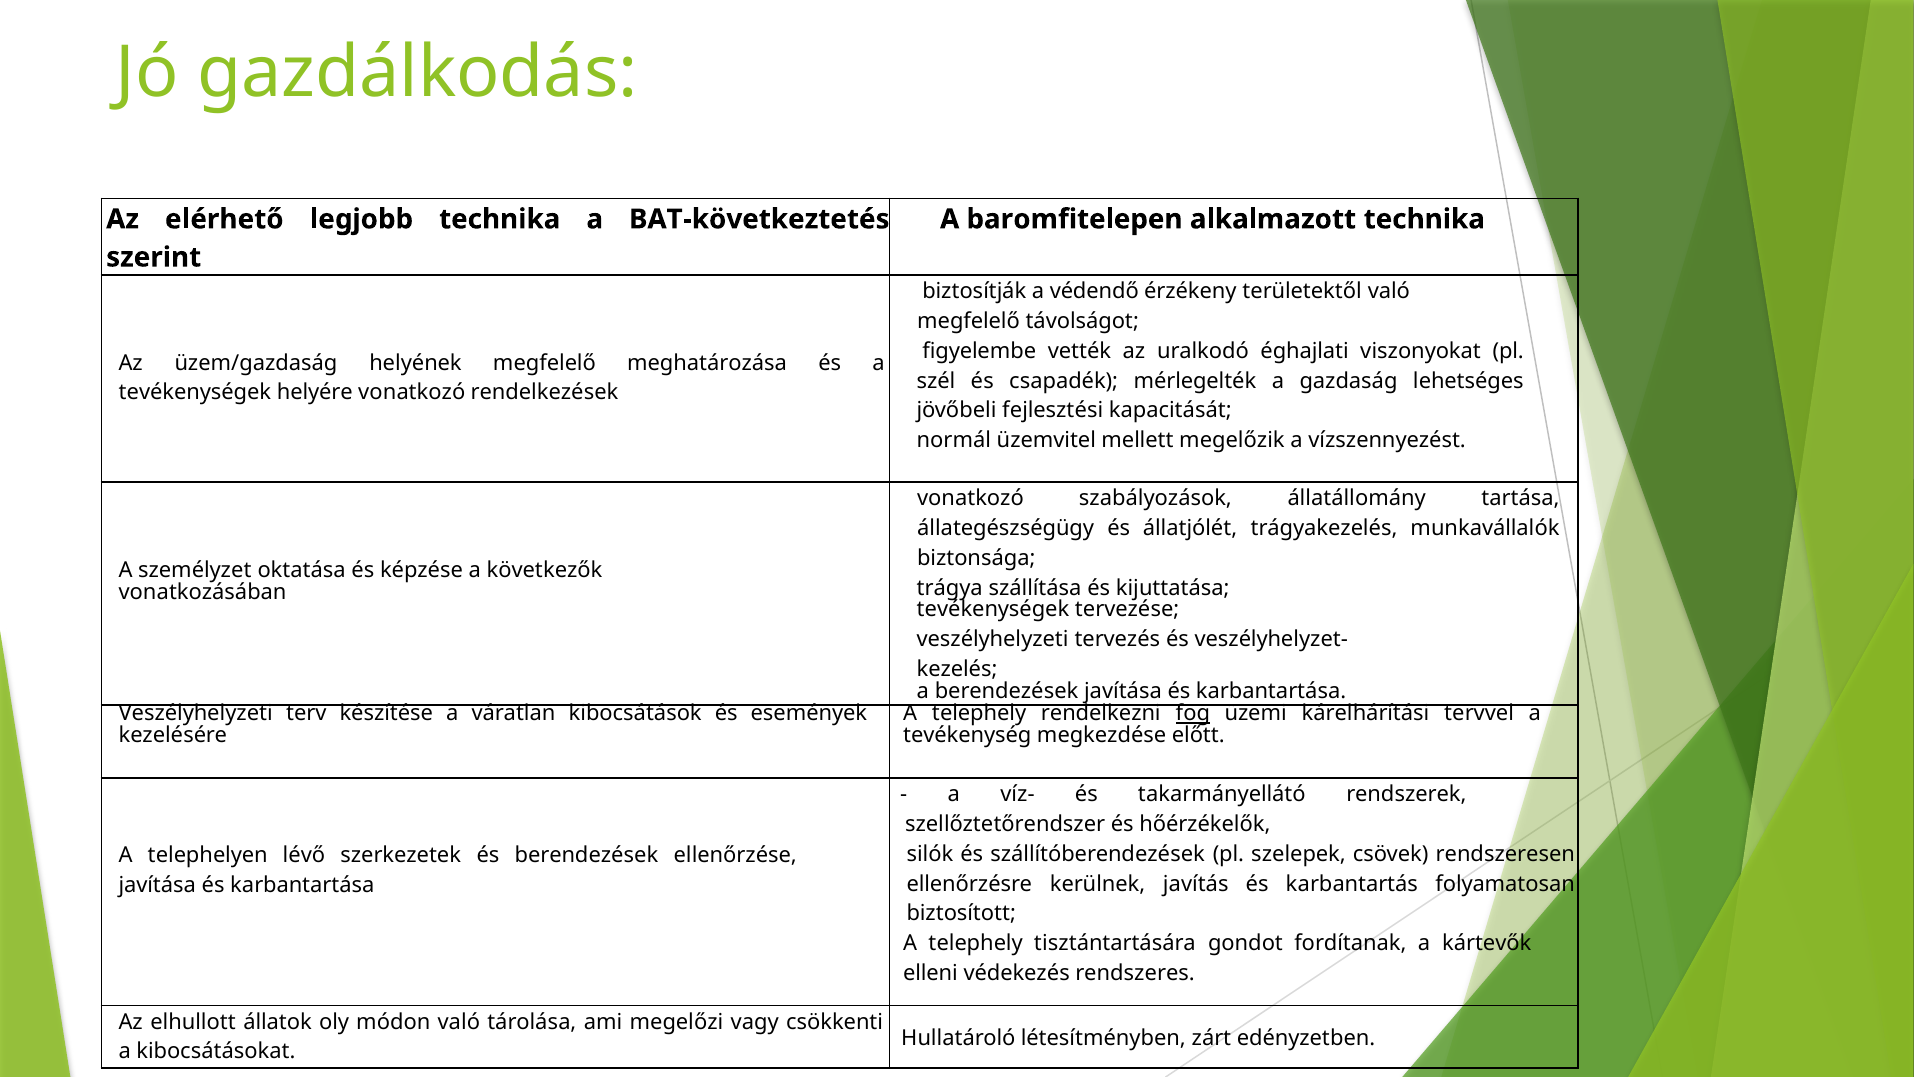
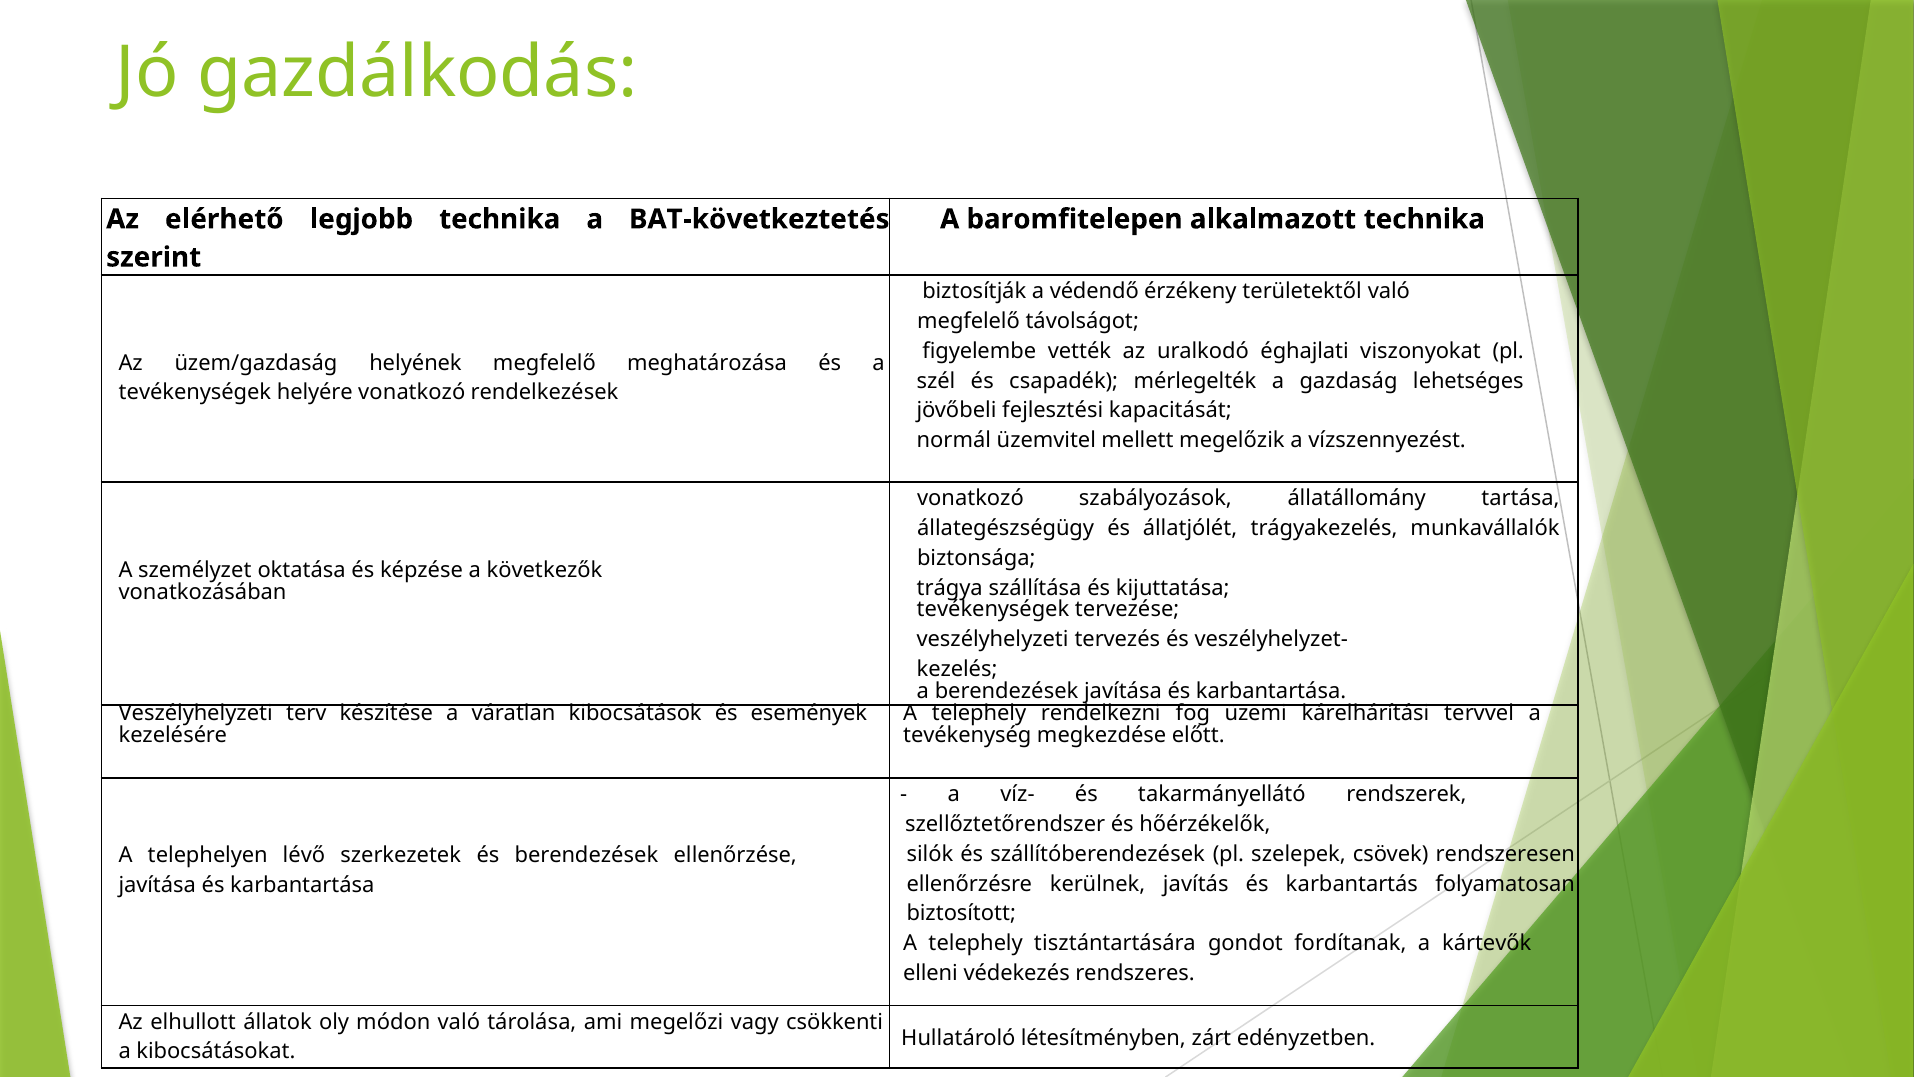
fog underline: present -> none (1193, 713)
